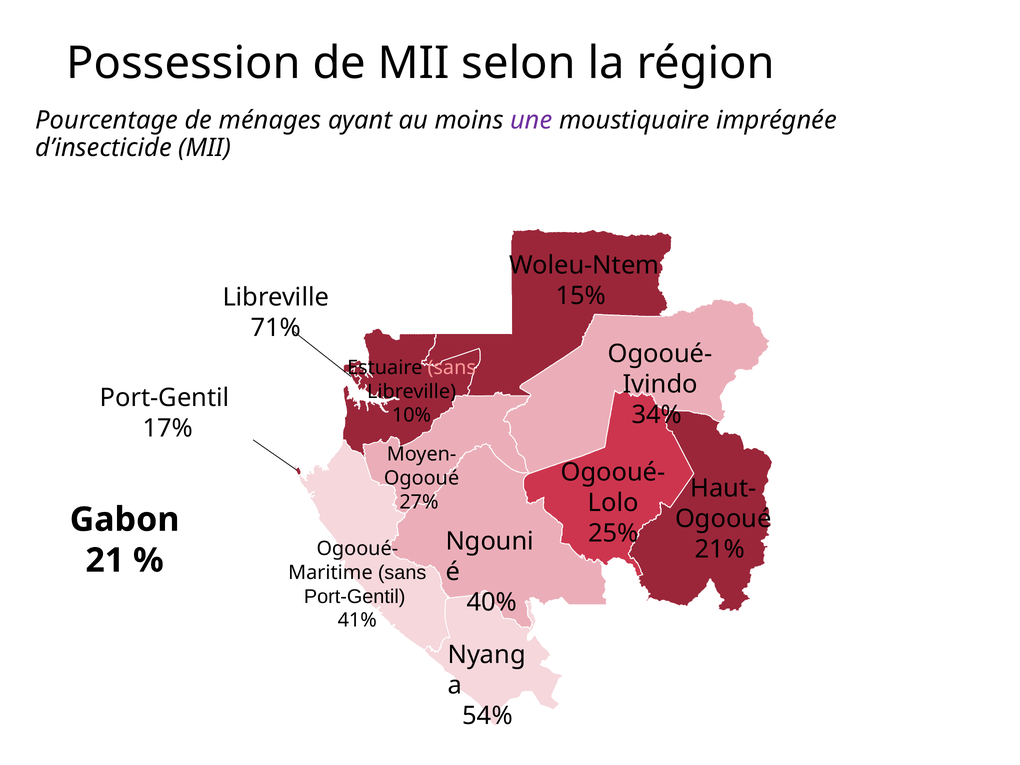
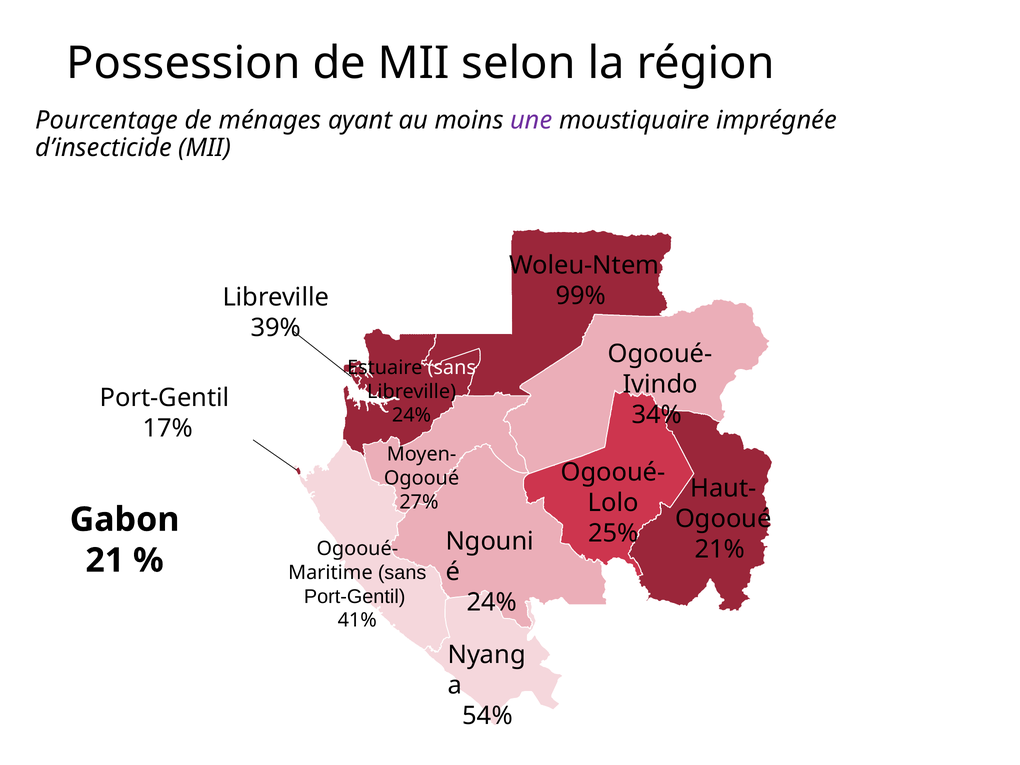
15%: 15% -> 99% (581, 296)
71%: 71% -> 39% (276, 328)
sans colour: pink -> white (452, 368)
10%: 10% -> 24% (412, 415)
40%: 40% -> 24% (492, 603)
